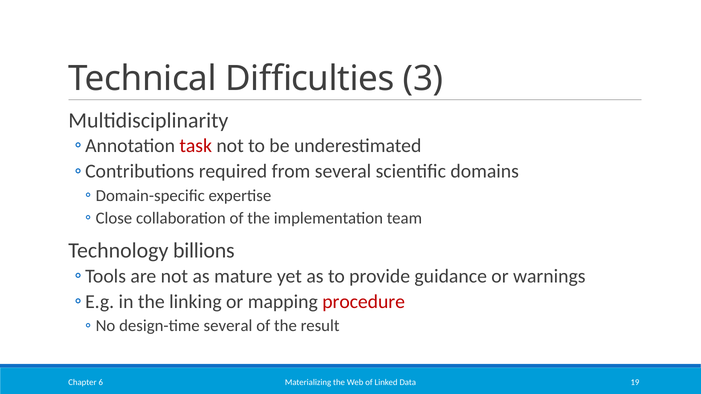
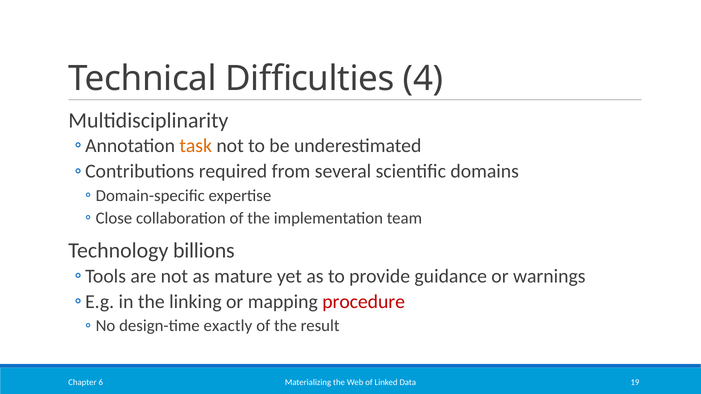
3: 3 -> 4 (423, 79)
task colour: red -> orange (196, 146)
design-time several: several -> exactly (228, 326)
